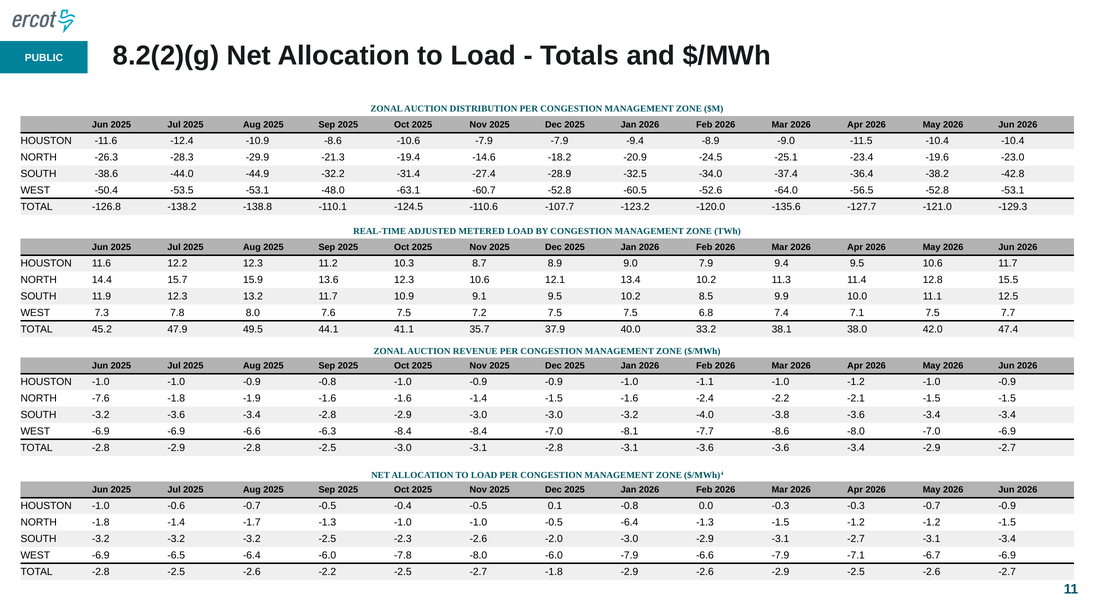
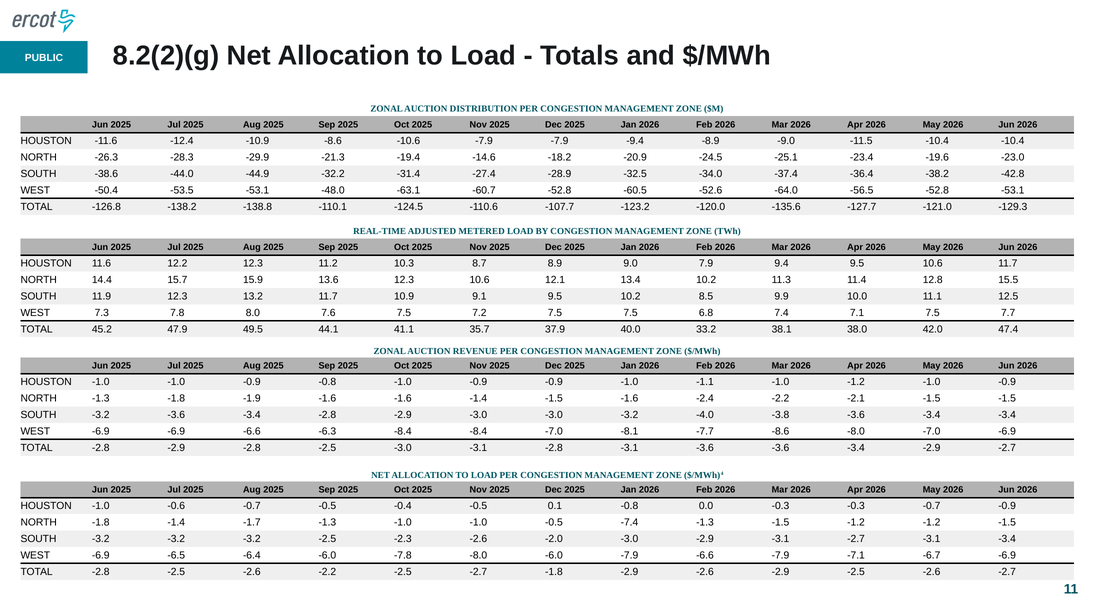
NORTH -7.6: -7.6 -> -1.3 (101, 398)
-0.5 -6.4: -6.4 -> -7.4 (629, 522)
